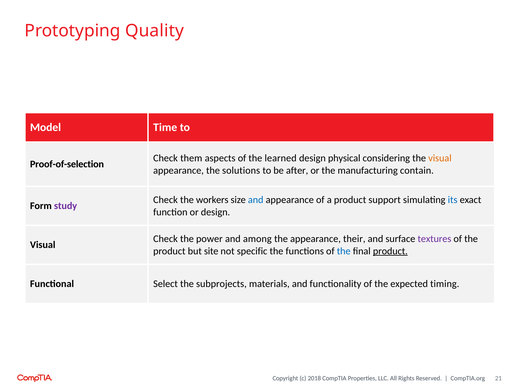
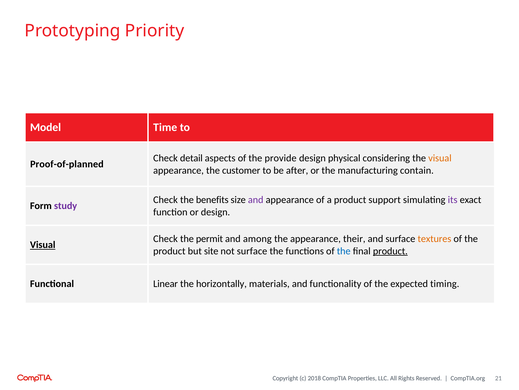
Quality: Quality -> Priority (155, 31)
them: them -> detail (191, 158)
learned: learned -> provide (281, 158)
Proof-of-selection: Proof-of-selection -> Proof-of-planned (67, 164)
solutions: solutions -> customer (241, 170)
workers: workers -> benefits (212, 199)
and colour: blue -> purple (256, 199)
its colour: blue -> purple (453, 199)
power: power -> permit (209, 238)
textures colour: purple -> orange (434, 238)
Visual underline: none -> present (43, 244)
not specific: specific -> surface (252, 251)
Select: Select -> Linear (166, 283)
subprojects: subprojects -> horizontally (221, 283)
